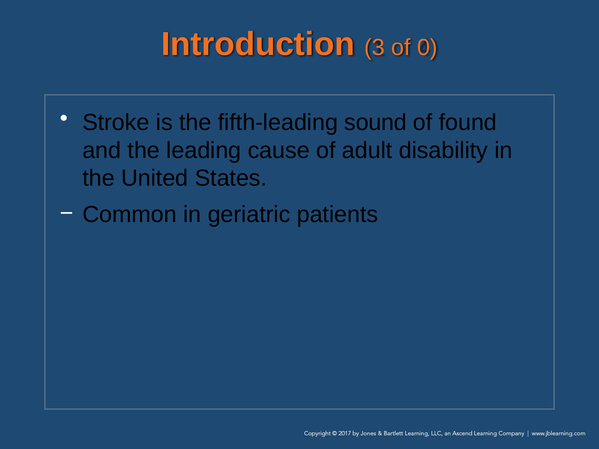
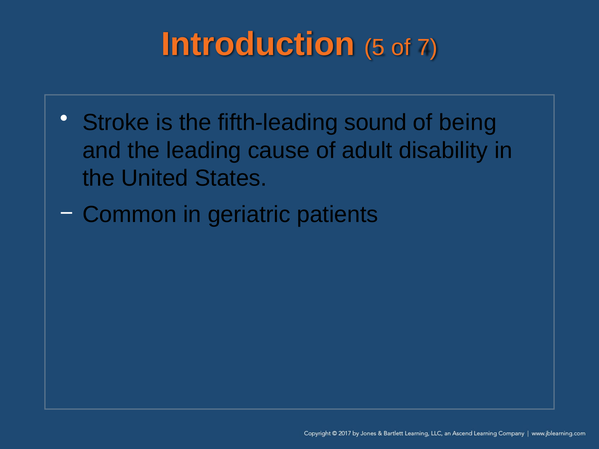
3: 3 -> 5 (375, 47)
0: 0 -> 7 (427, 47)
found: found -> being (468, 122)
